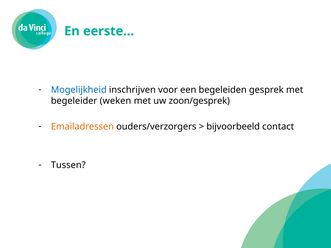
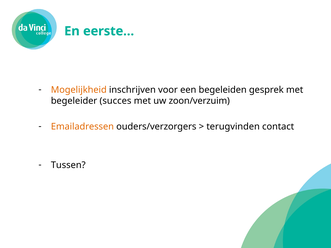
Mogelijkheid colour: blue -> orange (79, 90)
weken: weken -> succes (115, 101)
zoon/gesprek: zoon/gesprek -> zoon/verzuim (199, 101)
bijvoorbeeld: bijvoorbeeld -> terugvinden (233, 127)
